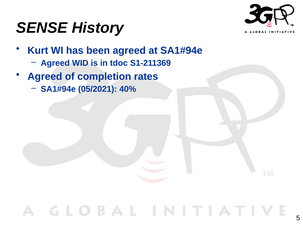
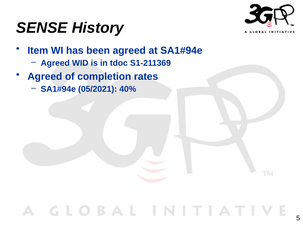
Kurt: Kurt -> Item (38, 50)
